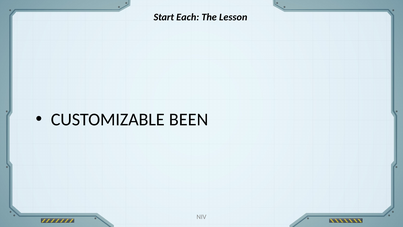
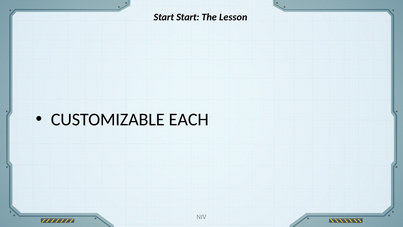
Start Each: Each -> Start (188, 17)
BEEN: BEEN -> EACH (189, 119)
